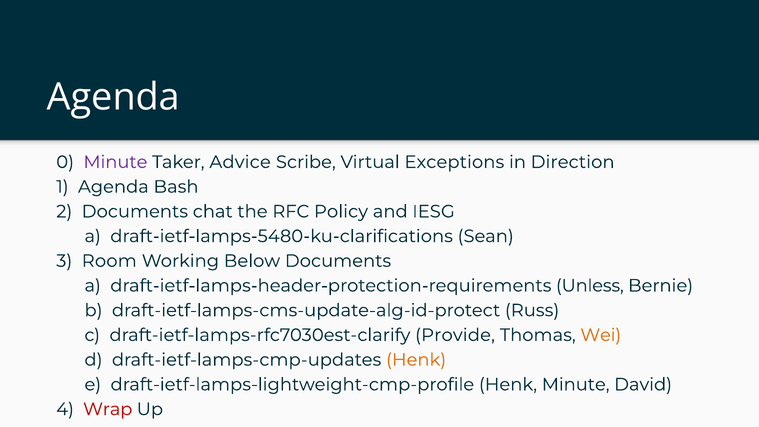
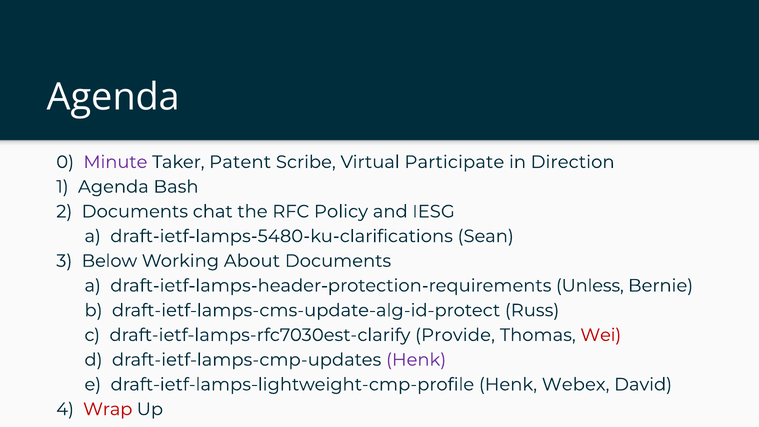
Advice: Advice -> Patent (240, 162)
Exceptions: Exceptions -> Participate (454, 162)
Room: Room -> Below (109, 261)
Below: Below -> About (252, 261)
Wei colour: orange -> red (601, 335)
Henk colour: orange -> purple (416, 360)
Henk Minute: Minute -> Webex (576, 384)
